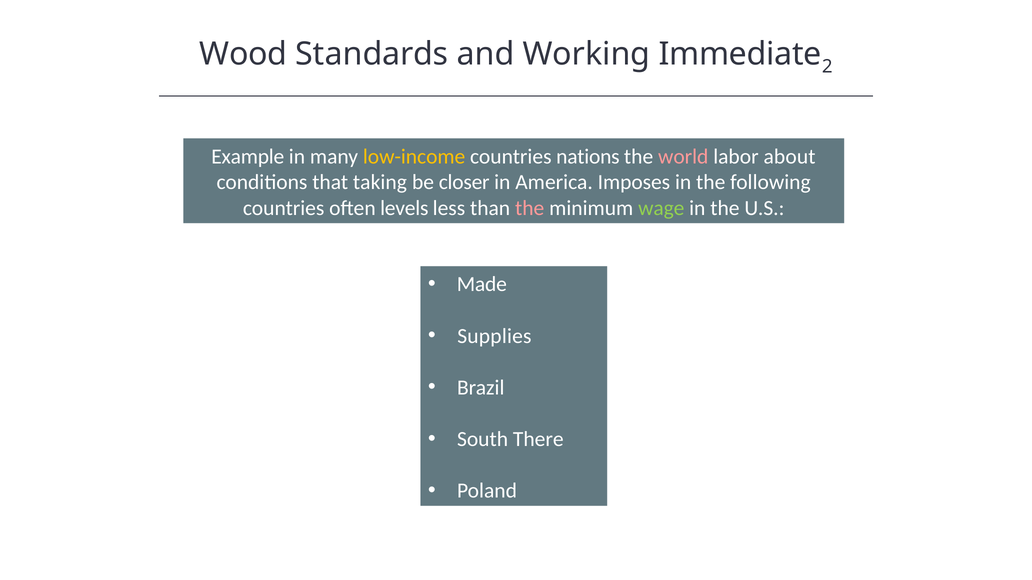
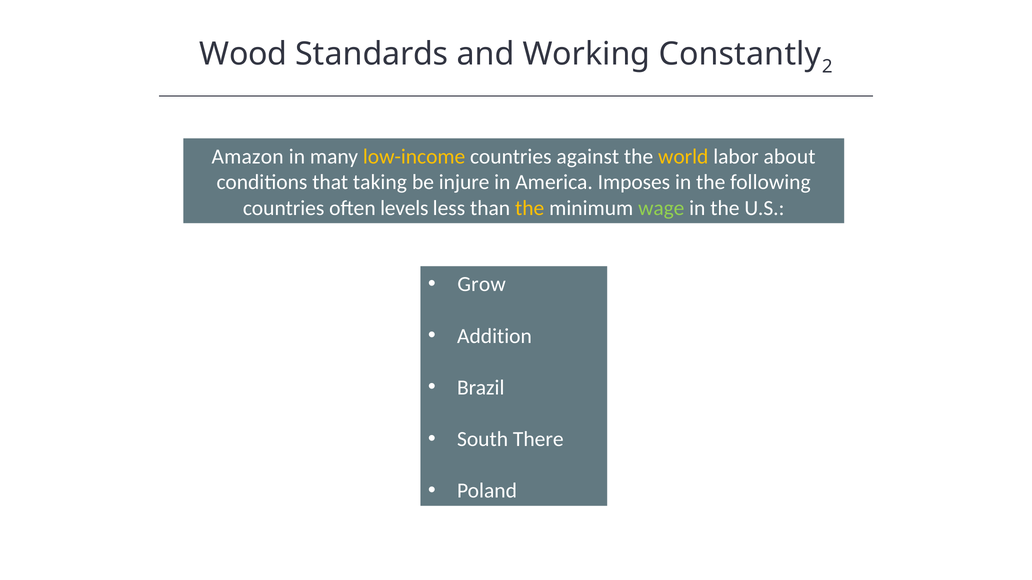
Immediate: Immediate -> Constantly (740, 54)
Example: Example -> Amazon (248, 157)
nations: nations -> against (588, 157)
world colour: pink -> yellow (683, 157)
closer: closer -> injure (464, 182)
the colour: pink -> yellow (530, 208)
Made: Made -> Grow (482, 285)
Supplies: Supplies -> Addition (494, 336)
